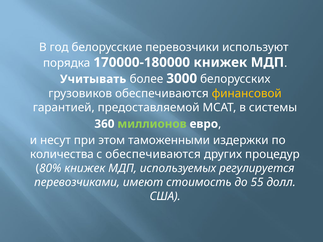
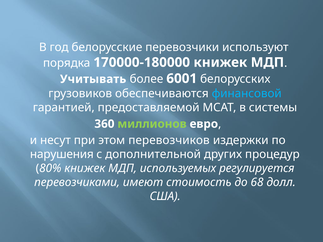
3000: 3000 -> 6001 (182, 79)
финансовой colour: yellow -> light blue (247, 94)
таможенными: таможенными -> перевозчиков (169, 141)
количества: количества -> нарушения (62, 155)
с обеспечиваются: обеспечиваются -> дополнительной (153, 155)
55: 55 -> 68 (257, 183)
